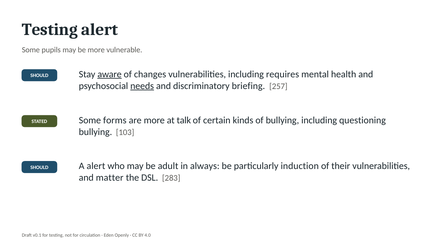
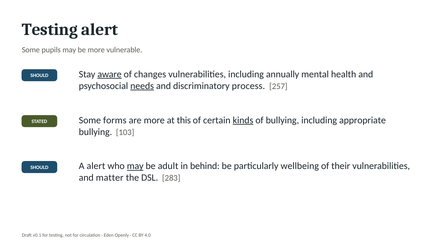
requires: requires -> annually (283, 74)
briefing: briefing -> process (248, 86)
talk: talk -> this (184, 120)
kinds underline: none -> present (243, 120)
questioning: questioning -> appropriate (363, 120)
may underline: none -> present (135, 166)
always: always -> behind (205, 166)
induction: induction -> wellbeing (300, 166)
